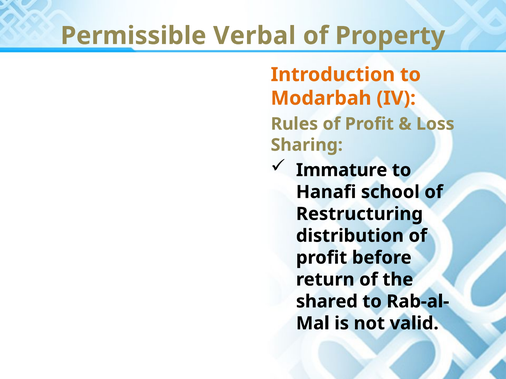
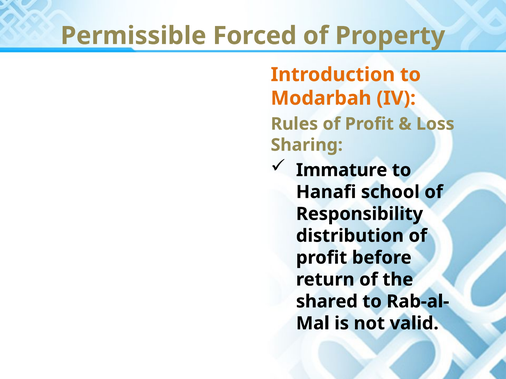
Verbal: Verbal -> Forced (255, 36)
Restructuring: Restructuring -> Responsibility (360, 214)
